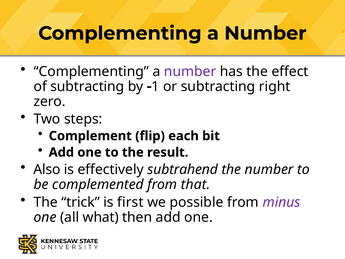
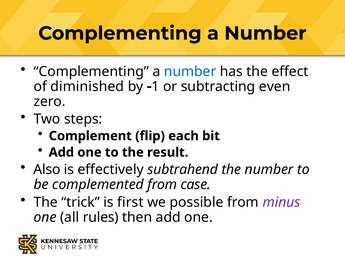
number colour: purple -> blue (190, 71)
of subtracting: subtracting -> diminished (87, 86)
right: right -> even (275, 86)
that: that -> case (196, 184)
what: what -> rules (101, 217)
